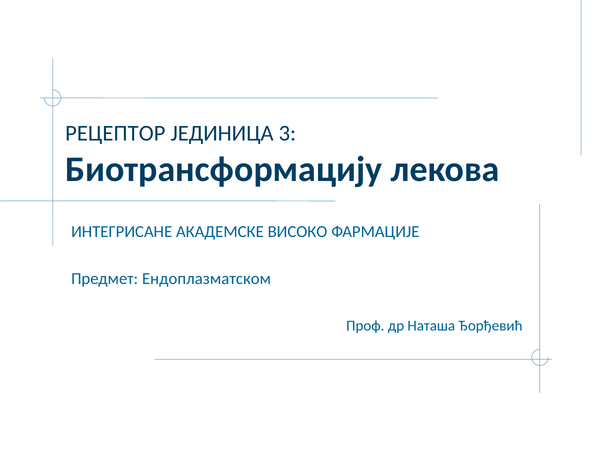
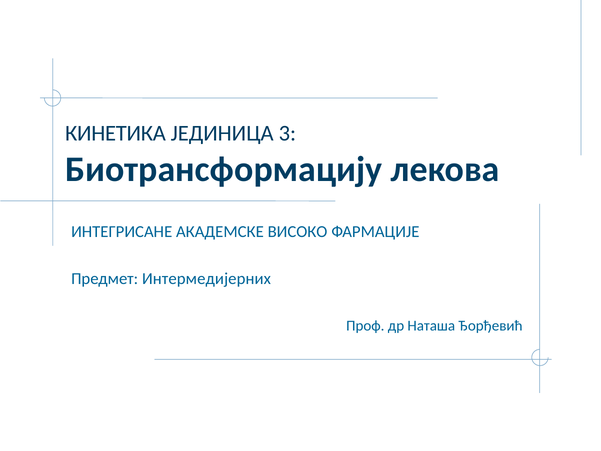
РЕЦЕПТОР: РЕЦЕПТОР -> КИНЕТИКА (115, 133)
Ендоплазматском: Ендоплазматском -> Интермедијерних (206, 278)
